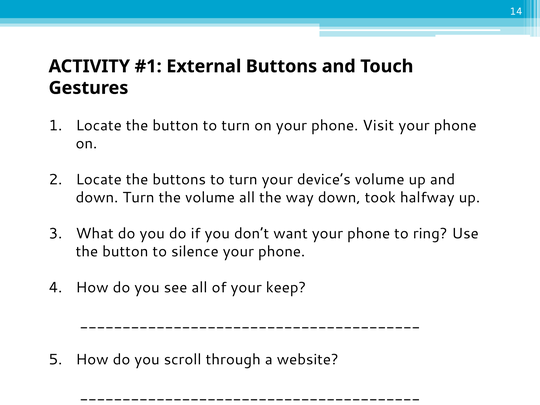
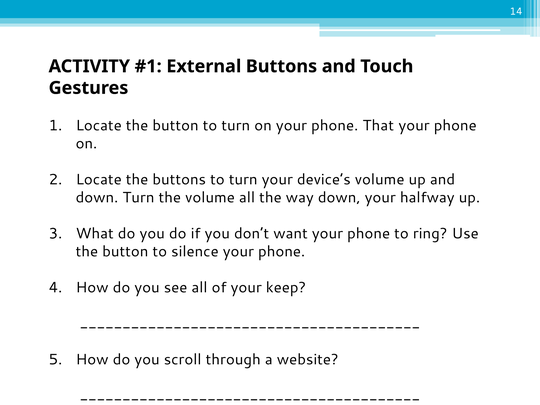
Visit: Visit -> That (378, 126)
down took: took -> your (380, 198)
